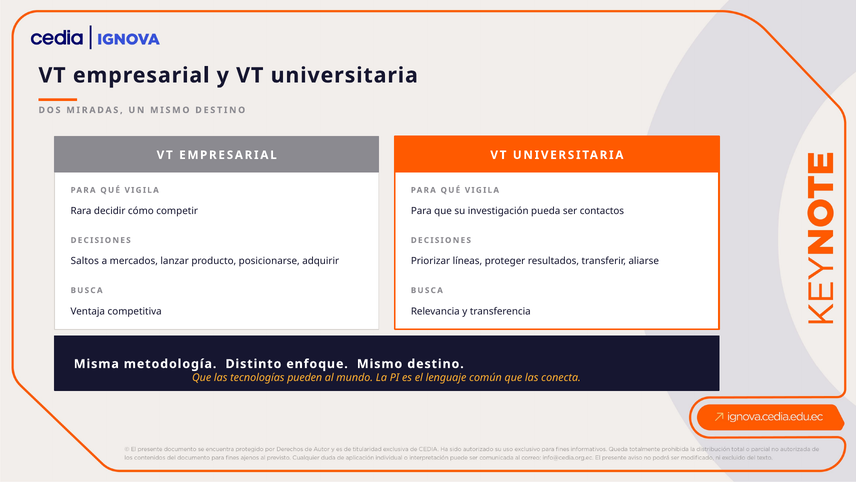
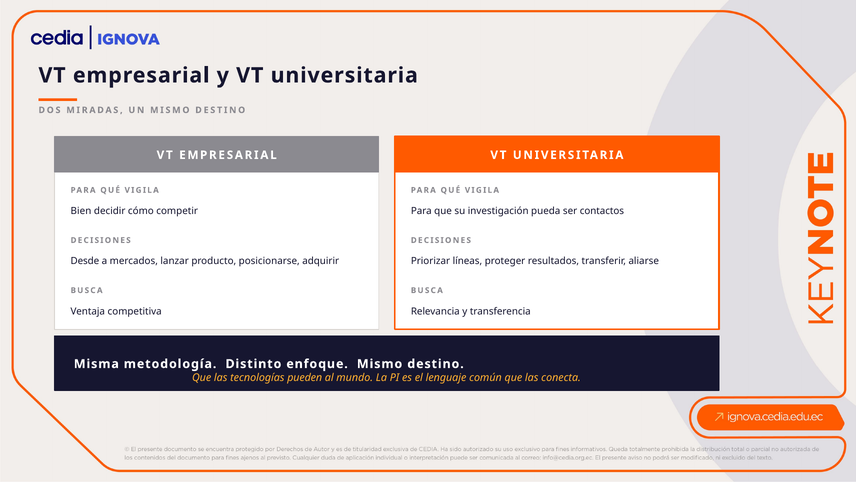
Rara: Rara -> Bien (81, 211)
Saltos: Saltos -> Desde (85, 261)
